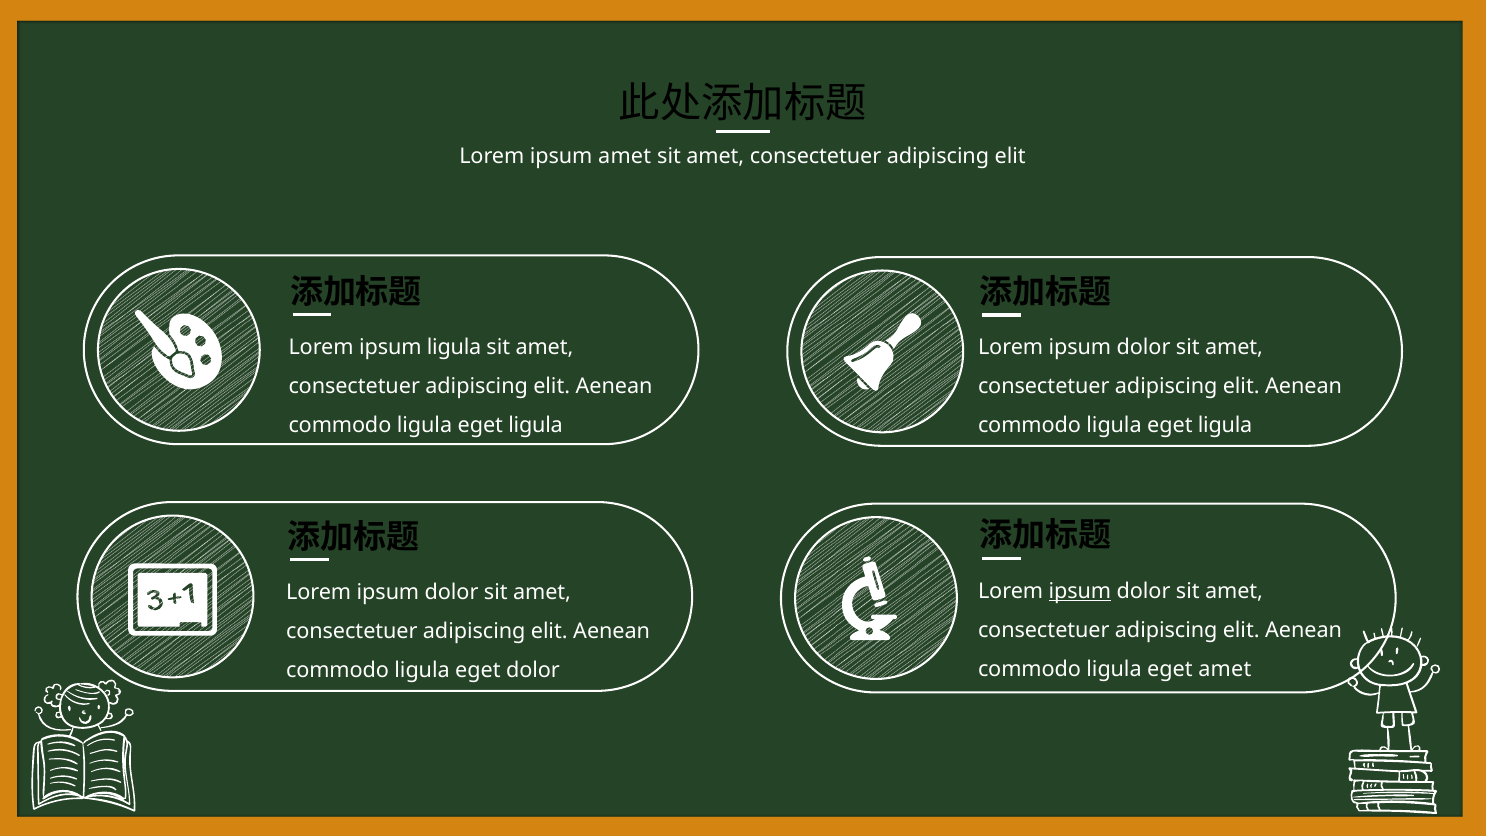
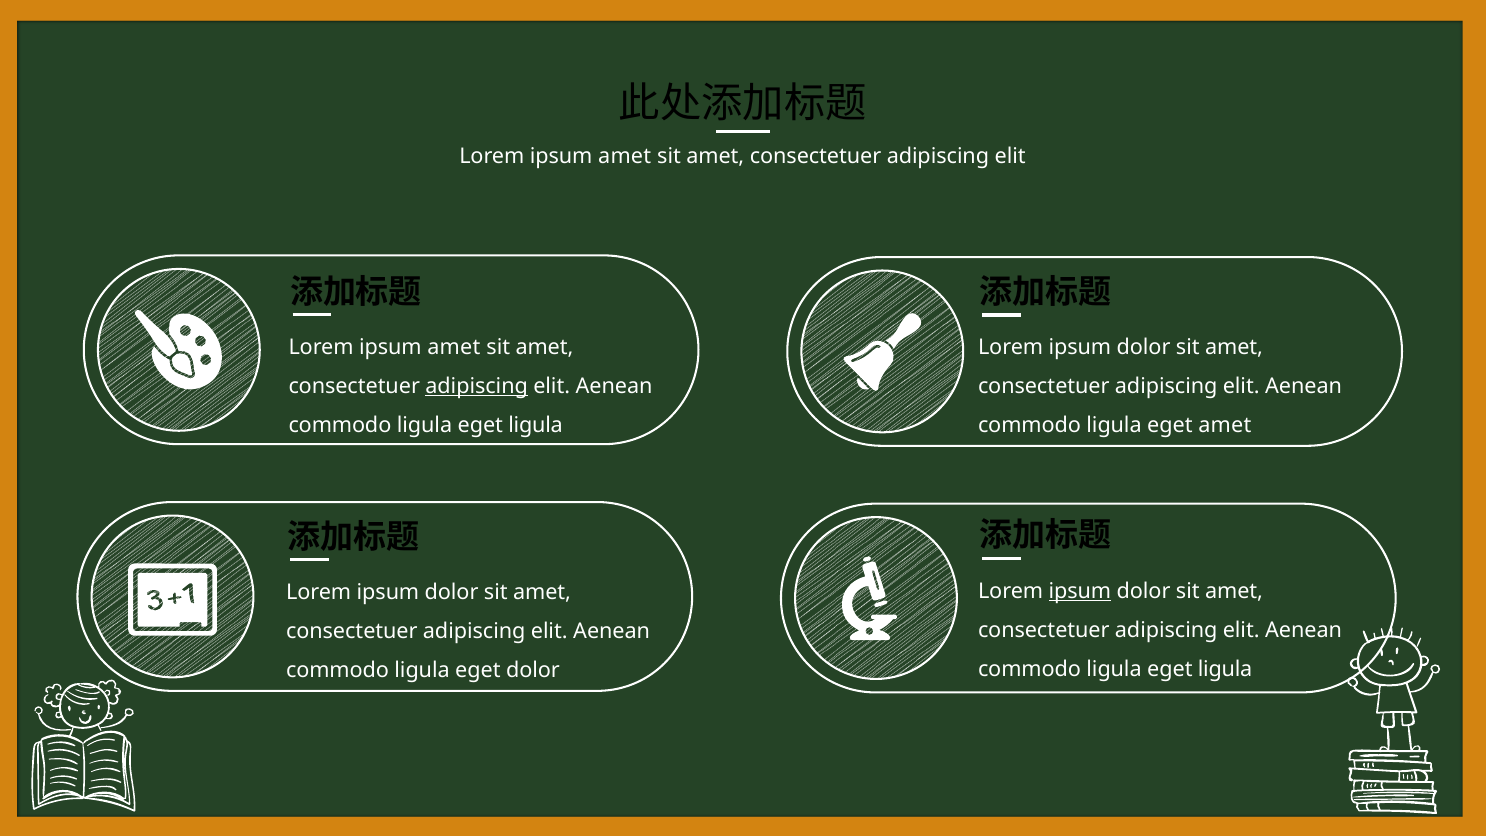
ligula: ligula -> amet (454, 347)
adipiscing underline: none -> present (477, 386)
ligula: ligula -> amet (1225, 425)
amet: amet -> ligula (1225, 669)
